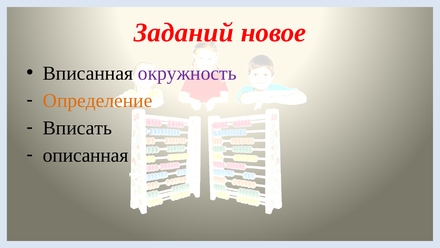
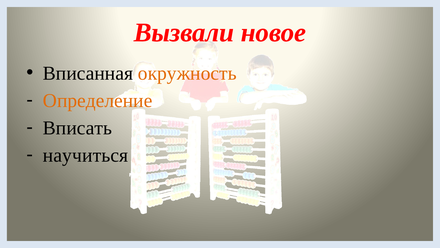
Заданий: Заданий -> Вызвали (184, 32)
окружность colour: purple -> orange (187, 73)
описанная: описанная -> научиться (86, 155)
